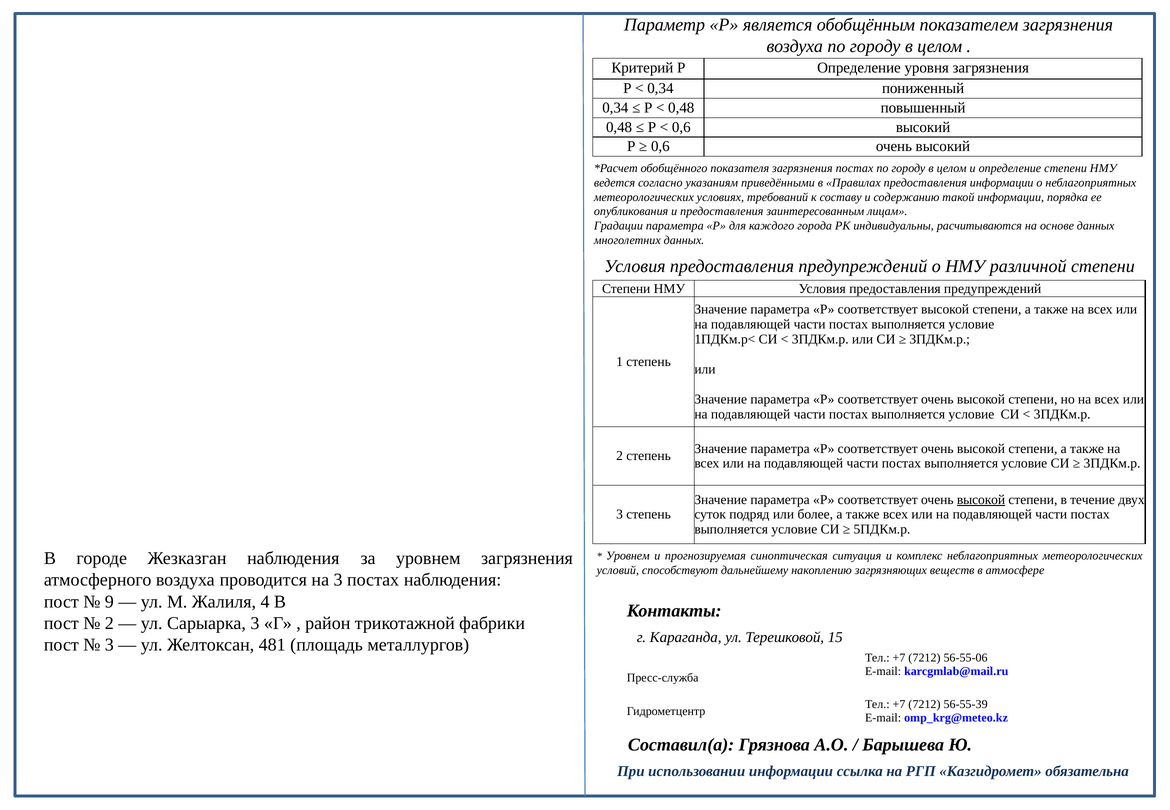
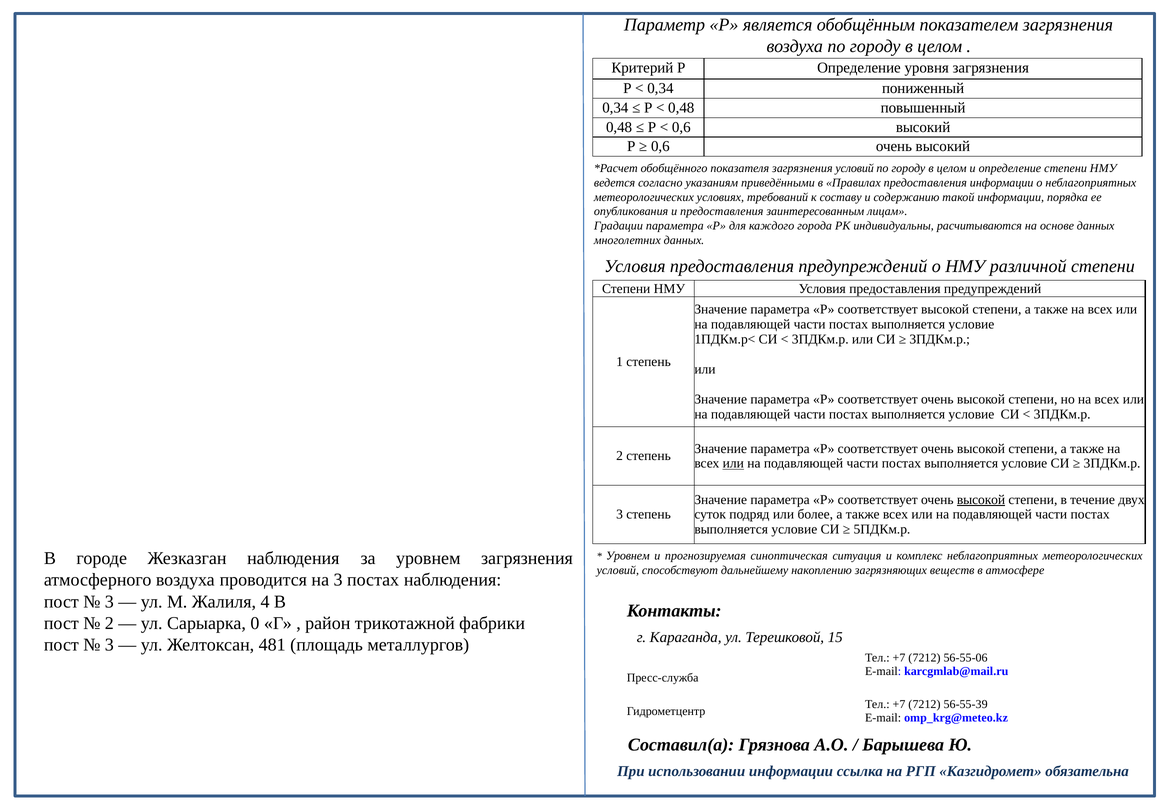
загрязнения постах: постах -> условий (855, 168)
или underline: none -> present (733, 464)
9: 9 -> 3 (109, 602)
Сарыарка 3: 3 -> 0 (255, 623)
